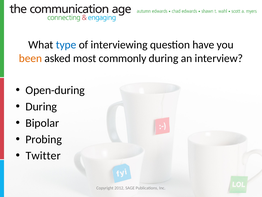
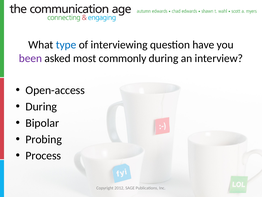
been colour: orange -> purple (31, 58)
Open-during: Open-during -> Open-access (55, 90)
Twitter: Twitter -> Process (43, 155)
